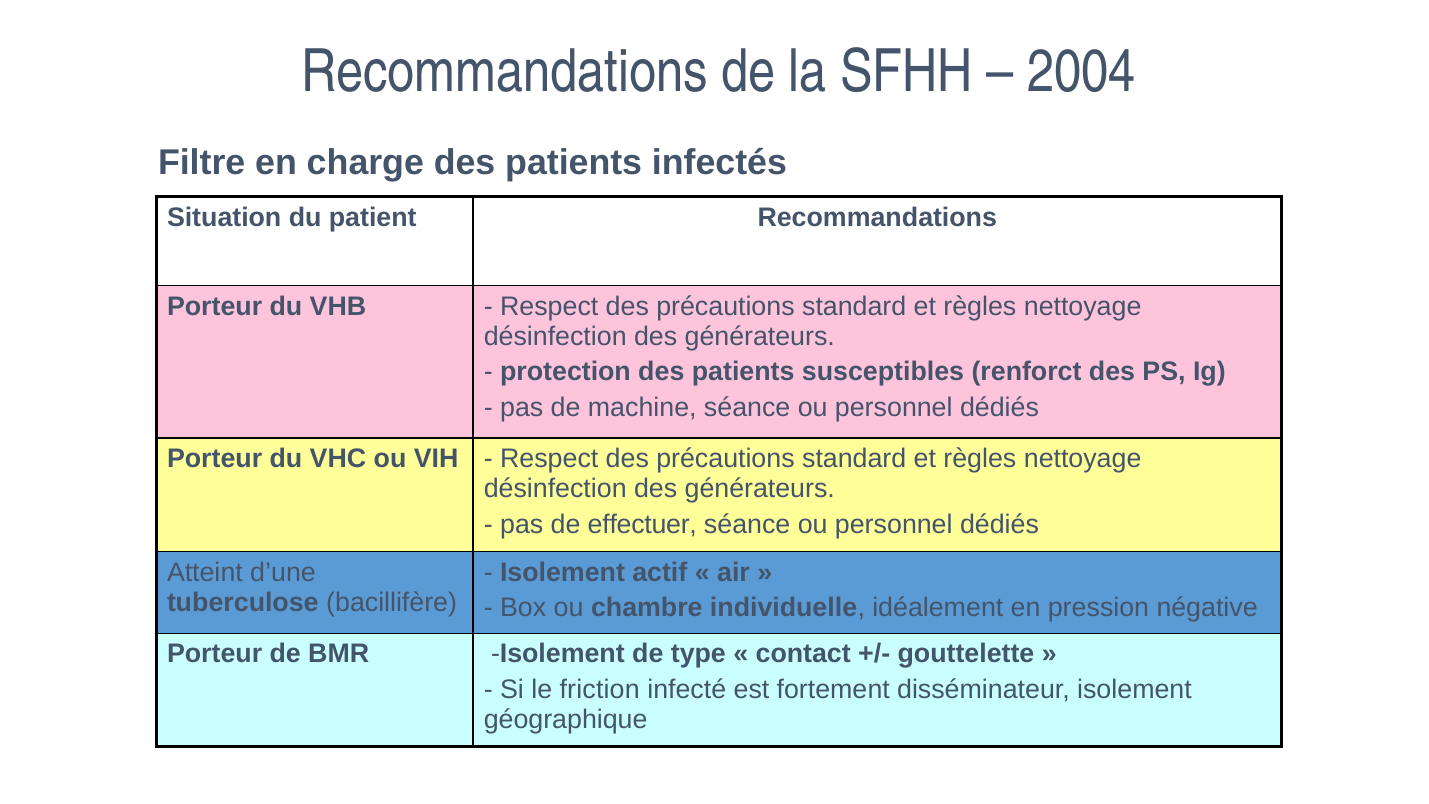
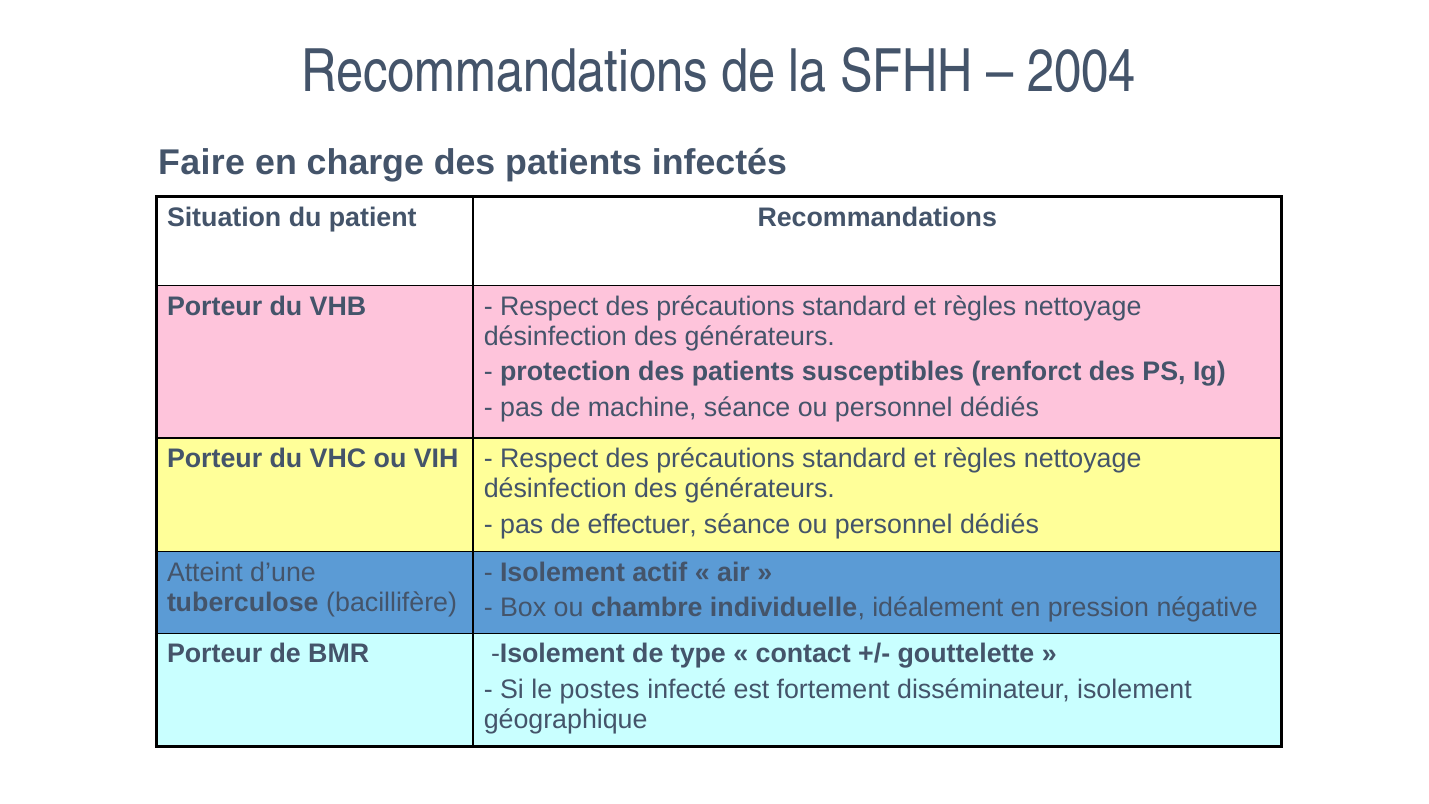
Filtre: Filtre -> Faire (202, 163)
friction: friction -> postes (600, 689)
